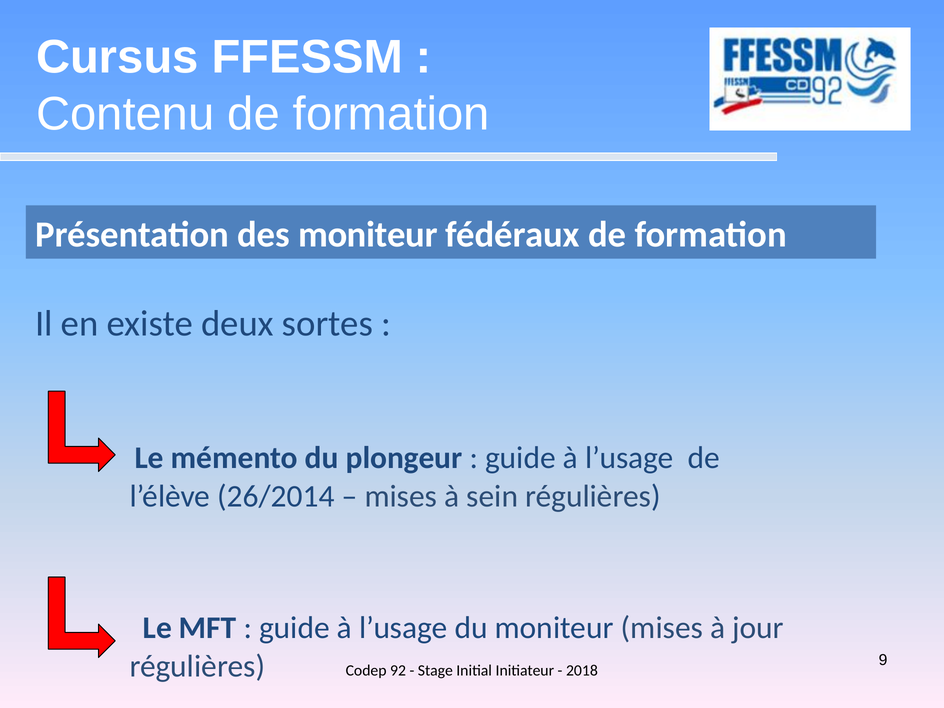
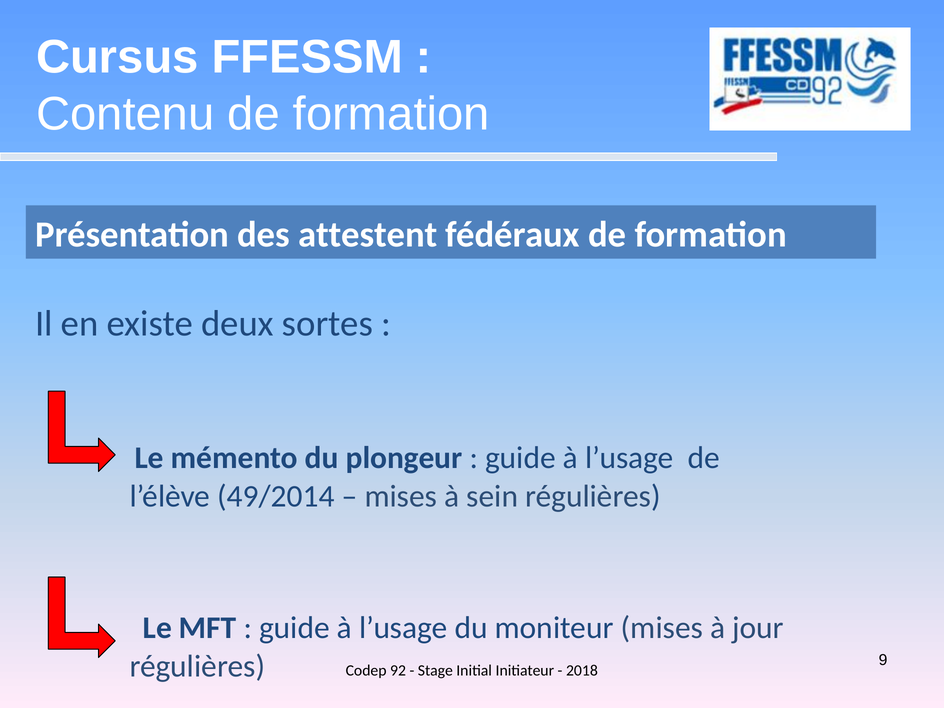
des moniteur: moniteur -> attestent (368, 235)
26/2014: 26/2014 -> 49/2014 (276, 497)
